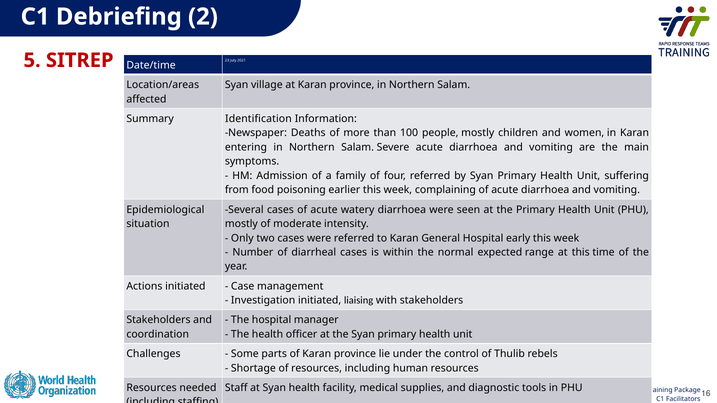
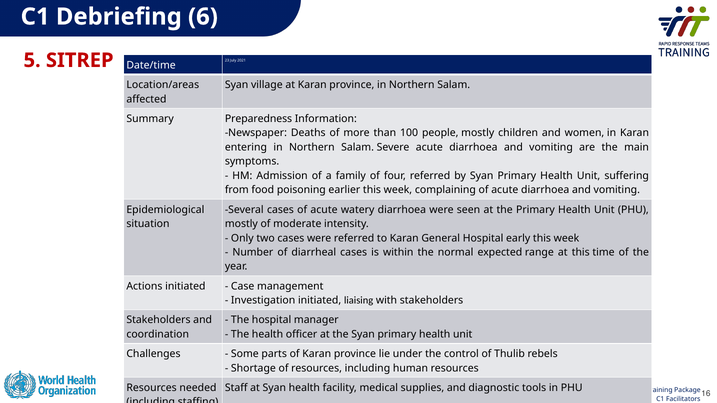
2: 2 -> 6 (203, 17)
Identification: Identification -> Preparedness (258, 119)
